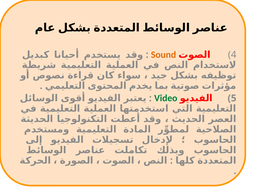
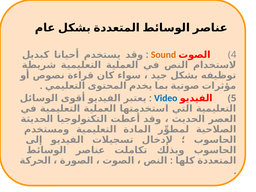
Video colour: green -> blue (166, 98)
